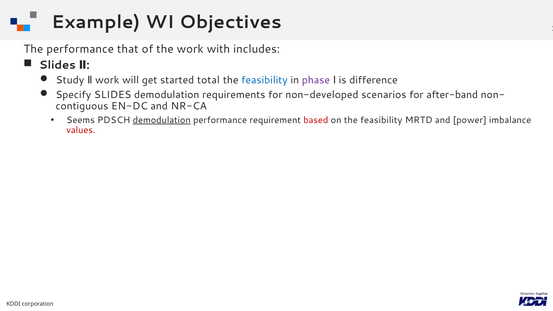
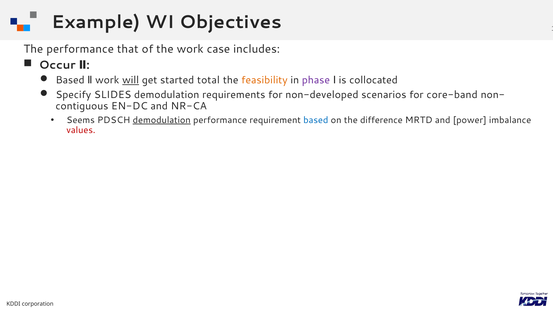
with: with -> case (218, 49)
Slides: Slides -> Occur (57, 65)
Study: Study -> Based (70, 80)
will underline: none -> present (131, 80)
feasibility colour: blue -> orange (264, 80)
difference: difference -> collocated (374, 80)
after-band: after-band -> core-band (452, 95)
based colour: red -> blue (316, 120)
on the feasibility: feasibility -> difference (381, 120)
